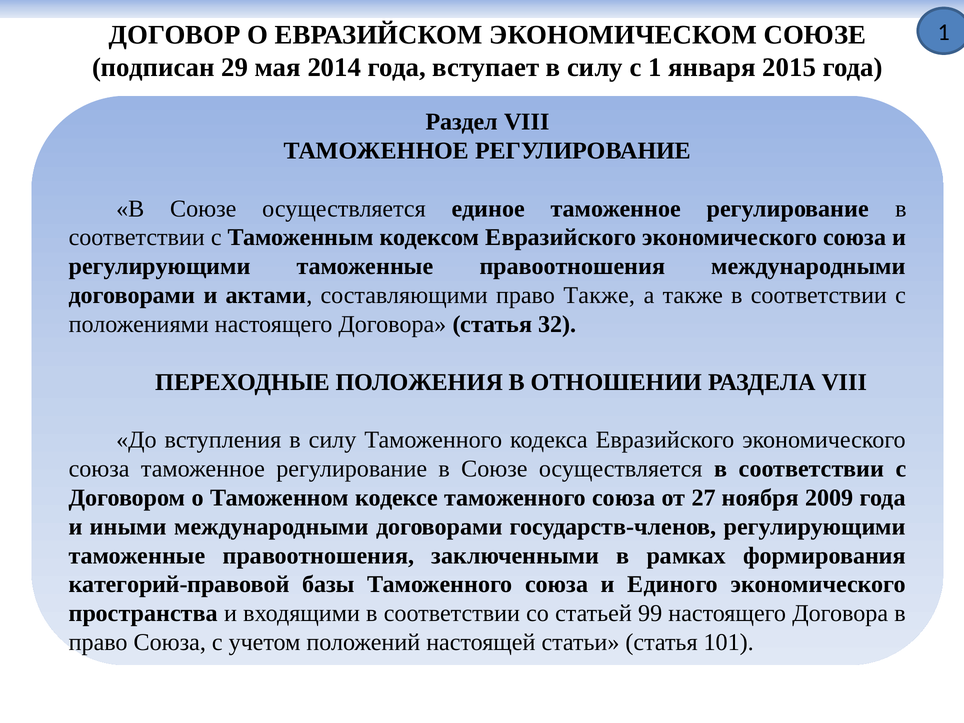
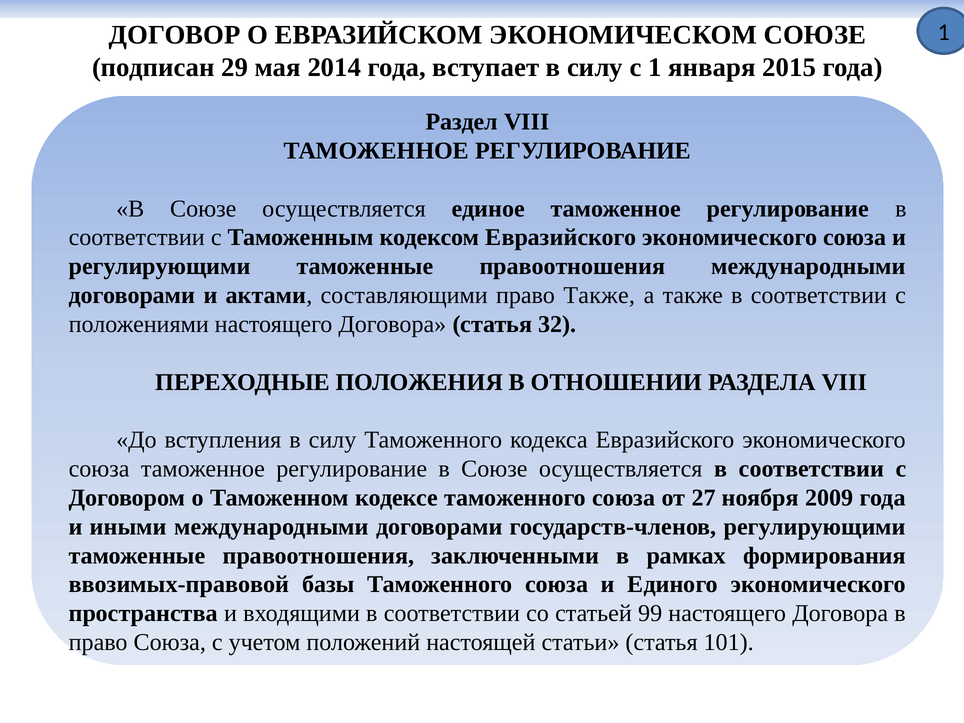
категорий-правовой: категорий-правовой -> ввозимых-правовой (179, 585)
